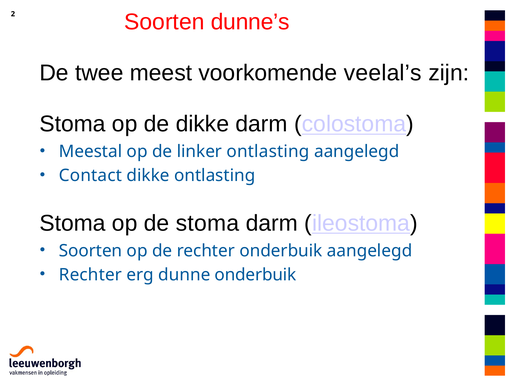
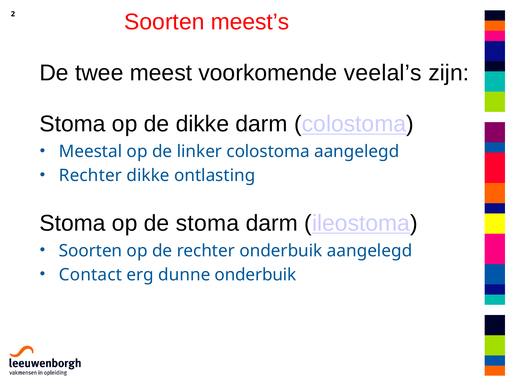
dunne’s: dunne’s -> meest’s (250, 22)
linker ontlasting: ontlasting -> colostoma (268, 152)
Contact: Contact -> Rechter (90, 176)
Rechter: Rechter -> Contact (90, 275)
